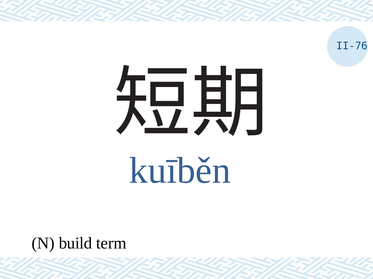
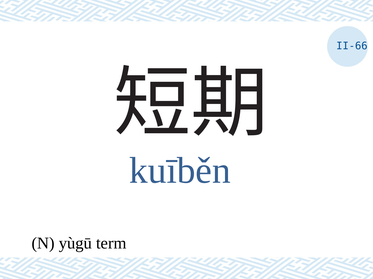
II-76: II-76 -> II-66 (352, 46)
build: build -> yùgū (75, 244)
